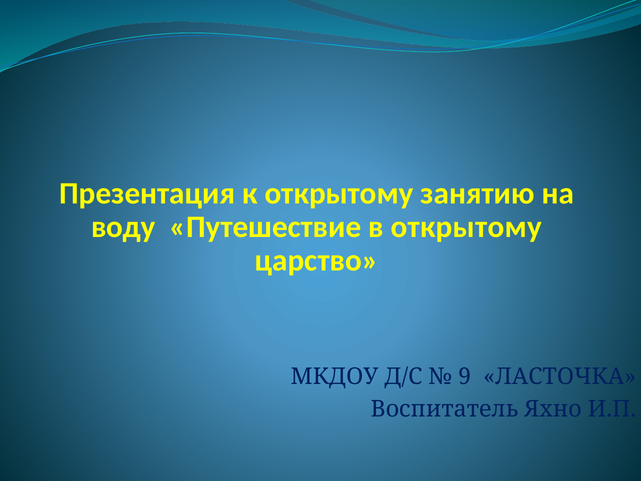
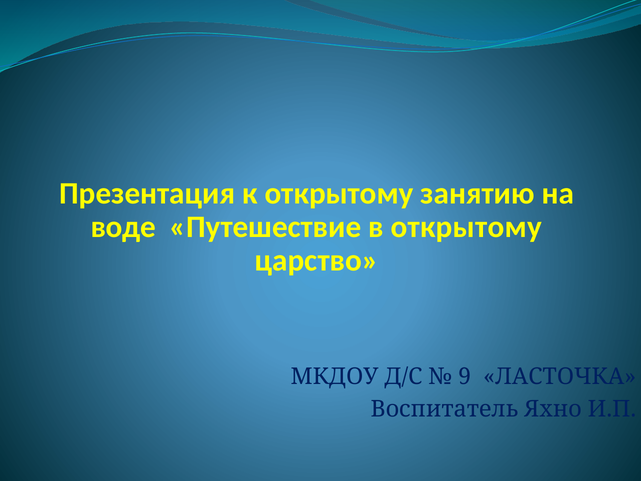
воду: воду -> воде (123, 227)
